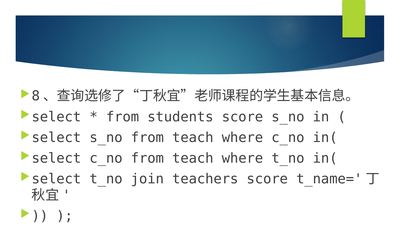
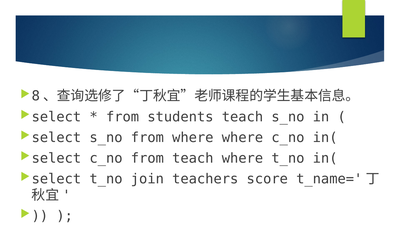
students score: score -> teach (242, 117)
s_no from teach: teach -> where (193, 137)
